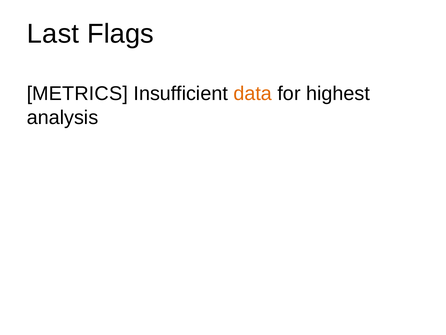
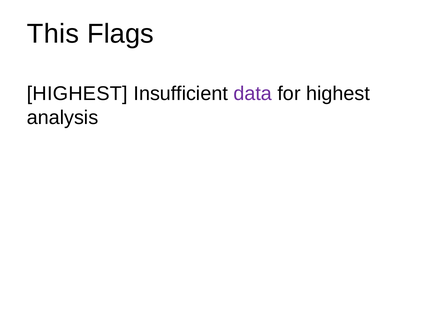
Last: Last -> This (53, 34)
METRICS: METRICS -> HIGHEST (77, 94)
data colour: orange -> purple (253, 94)
